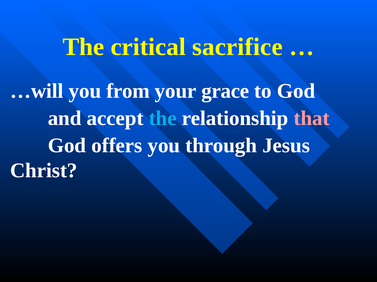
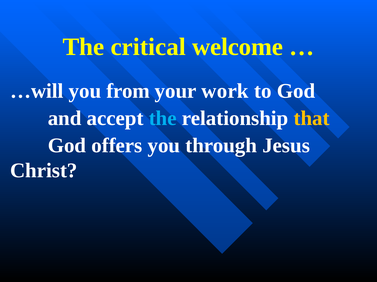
sacrifice: sacrifice -> welcome (238, 47)
grace: grace -> work (225, 91)
that colour: pink -> yellow (312, 119)
